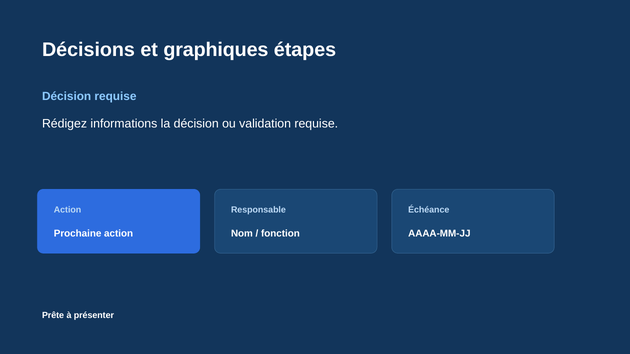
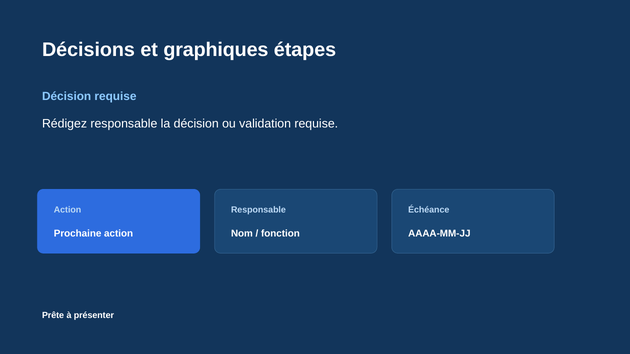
Rédigez informations: informations -> responsable (124, 124)
